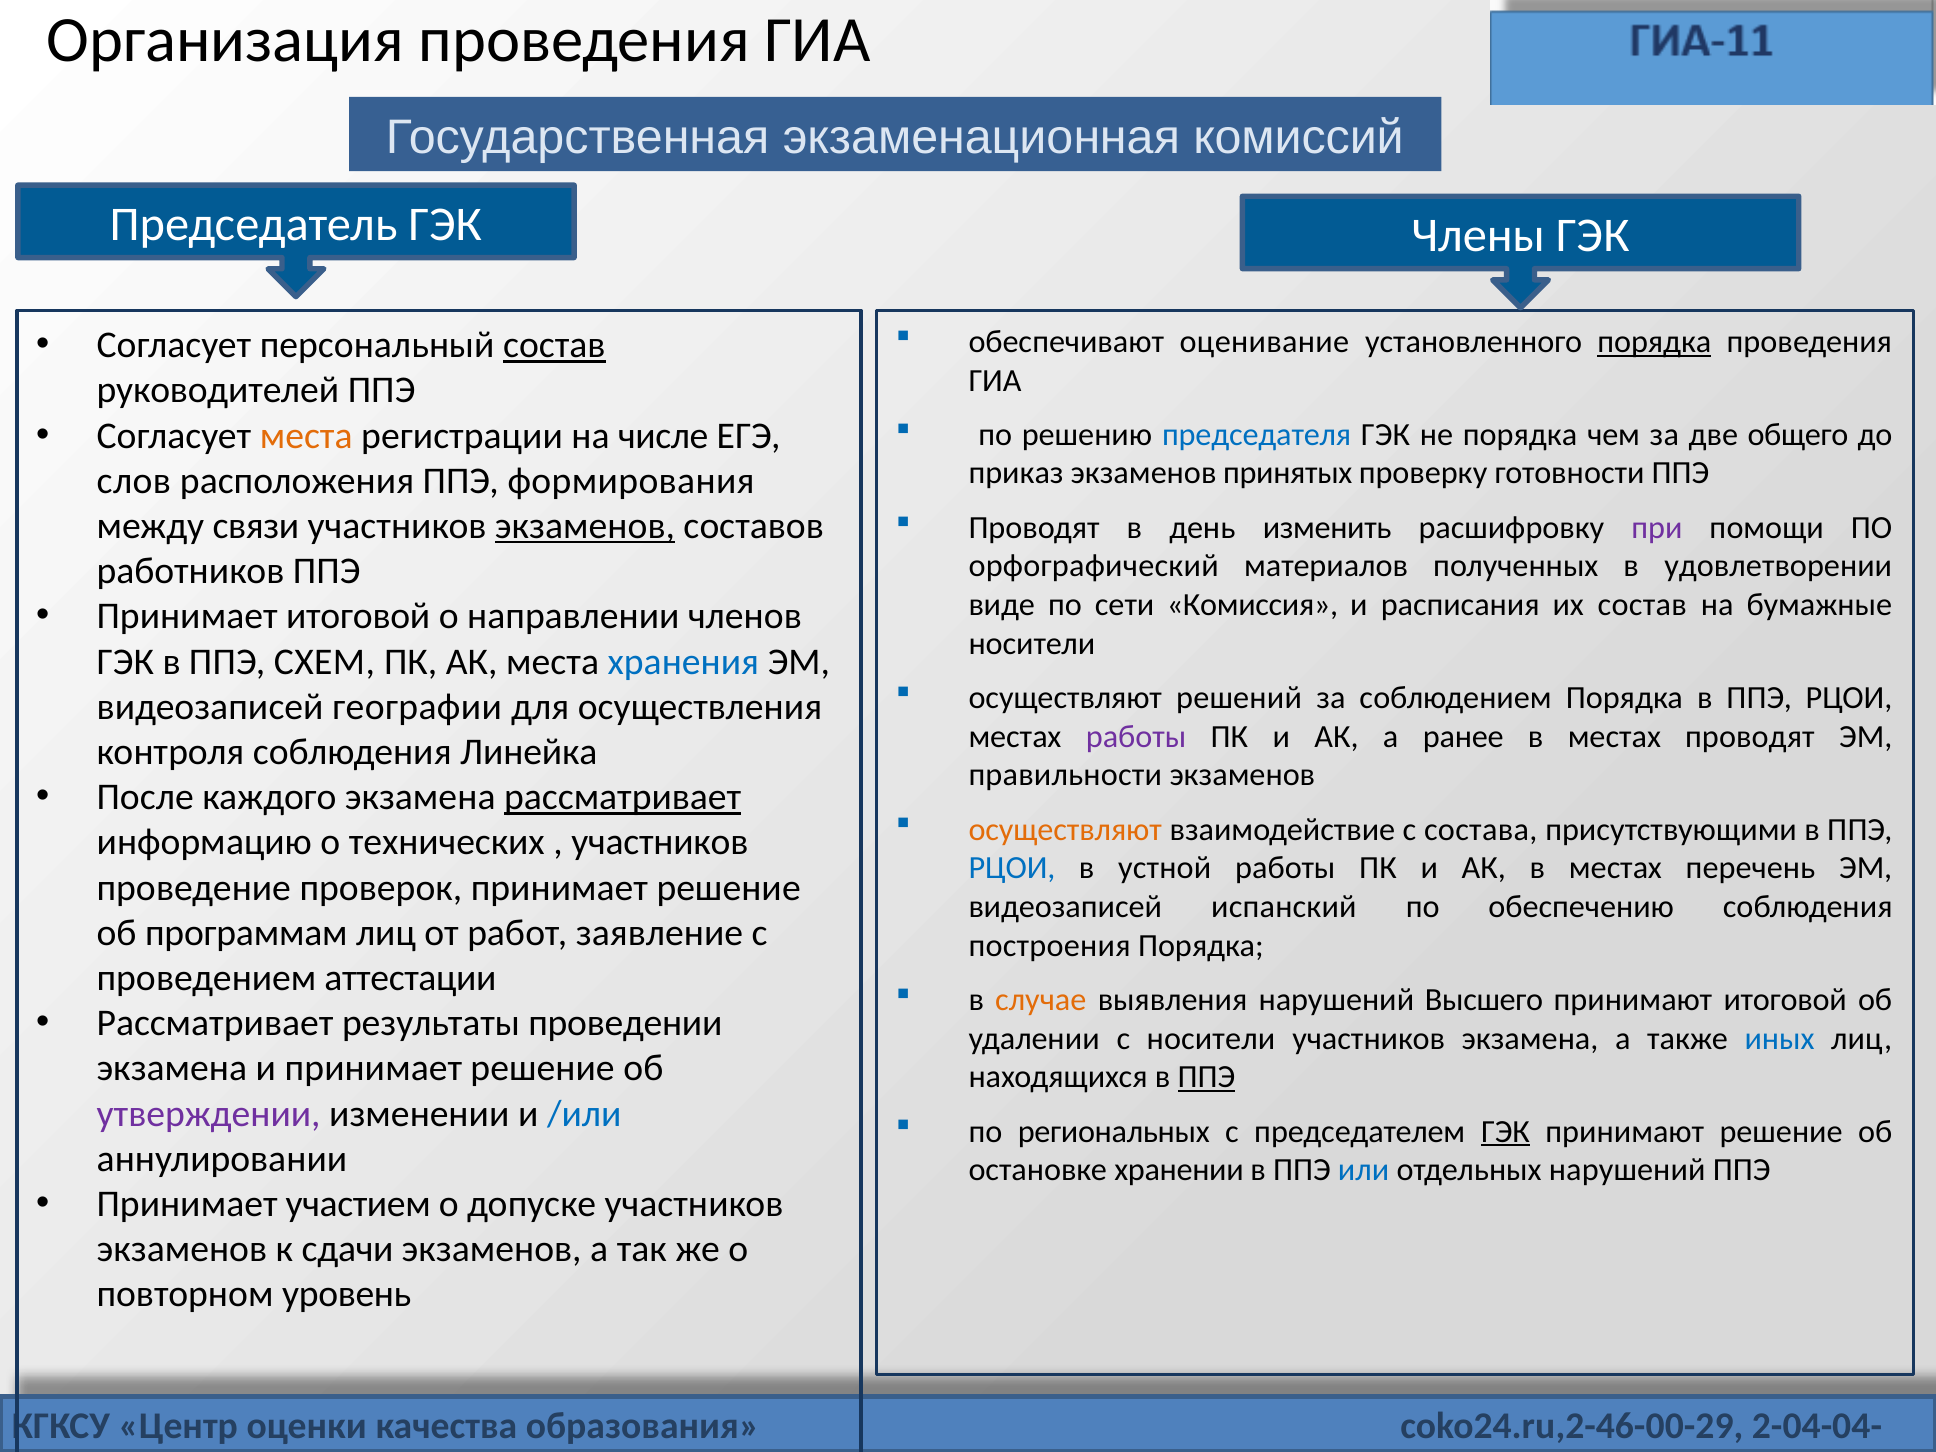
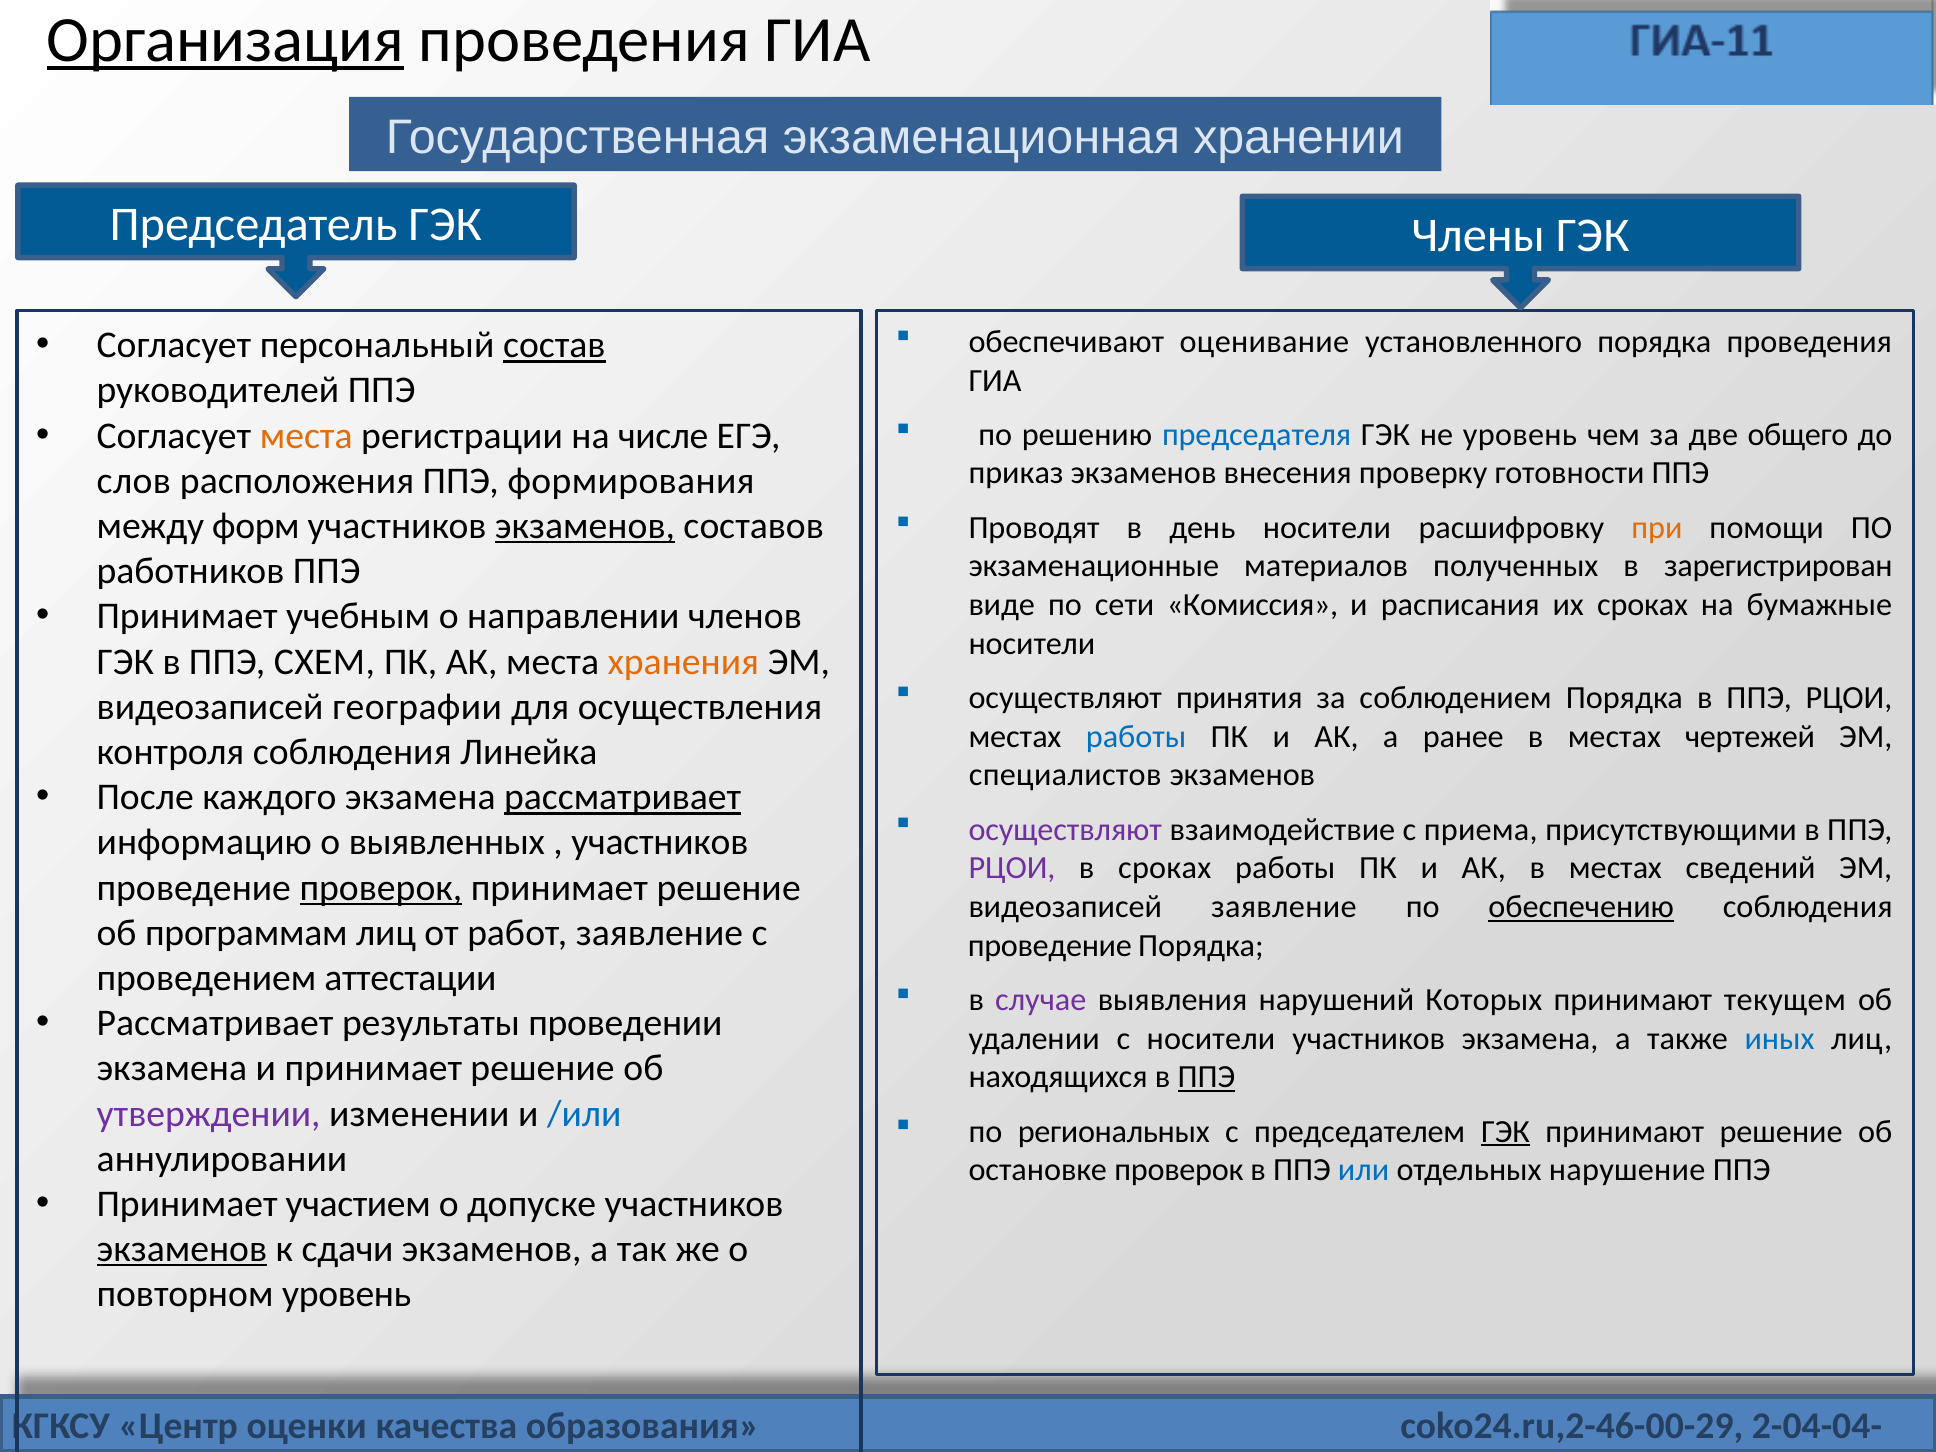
Организация underline: none -> present (225, 40)
комиссий: комиссий -> хранении (1299, 137)
порядка underline: present -> none (1654, 342)
не порядка: порядка -> уровень (1520, 435)
принятых: принятых -> внесения (1288, 473)
связи: связи -> форм (256, 526)
день изменить: изменить -> носители (1327, 528)
при colour: purple -> orange (1657, 528)
орфографический: орфографический -> экзаменационные (1094, 566)
удовлетворении: удовлетворении -> зарегистрирован (1778, 566)
их состав: состав -> сроках (1643, 605)
Принимает итоговой: итоговой -> учебным (358, 616)
хранения colour: blue -> orange (683, 662)
решений: решений -> принятия (1239, 698)
работы colour: purple -> blue (1136, 737)
местах проводят: проводят -> чертежей (1750, 737)
правильности: правильности -> специалистов (1065, 775)
осуществляют colour: orange -> purple (1065, 830)
состава: состава -> приема (1481, 830)
технических: технических -> выявленных (447, 842)
РЦОИ colour: blue -> purple (1012, 868)
в устной: устной -> сроках (1165, 868)
перечень: перечень -> сведений (1751, 868)
проверок underline: none -> present (381, 888)
видеозаписей испанский: испанский -> заявление (1284, 907)
обеспечению underline: none -> present (1581, 907)
построения: построения -> проведение (1050, 946)
случае colour: orange -> purple (1041, 1000)
Высшего: Высшего -> Которых (1484, 1000)
принимают итоговой: итоговой -> текущем (1785, 1000)
остановке хранении: хранении -> проверок (1179, 1170)
отдельных нарушений: нарушений -> нарушение (1627, 1170)
экзаменов underline: none -> present (182, 1249)
